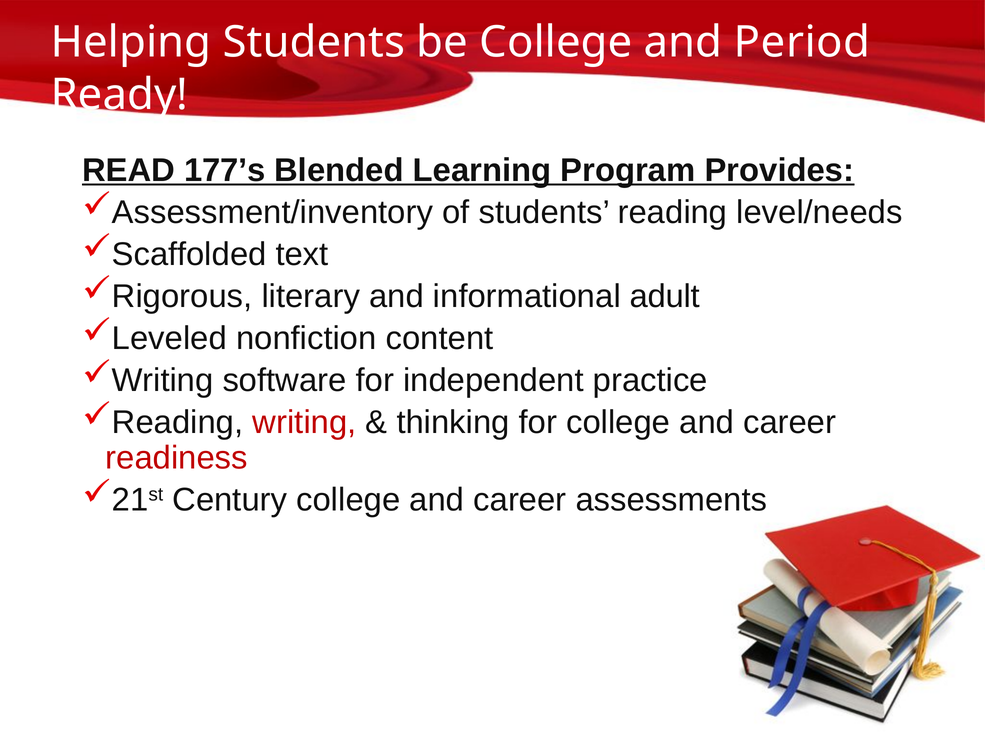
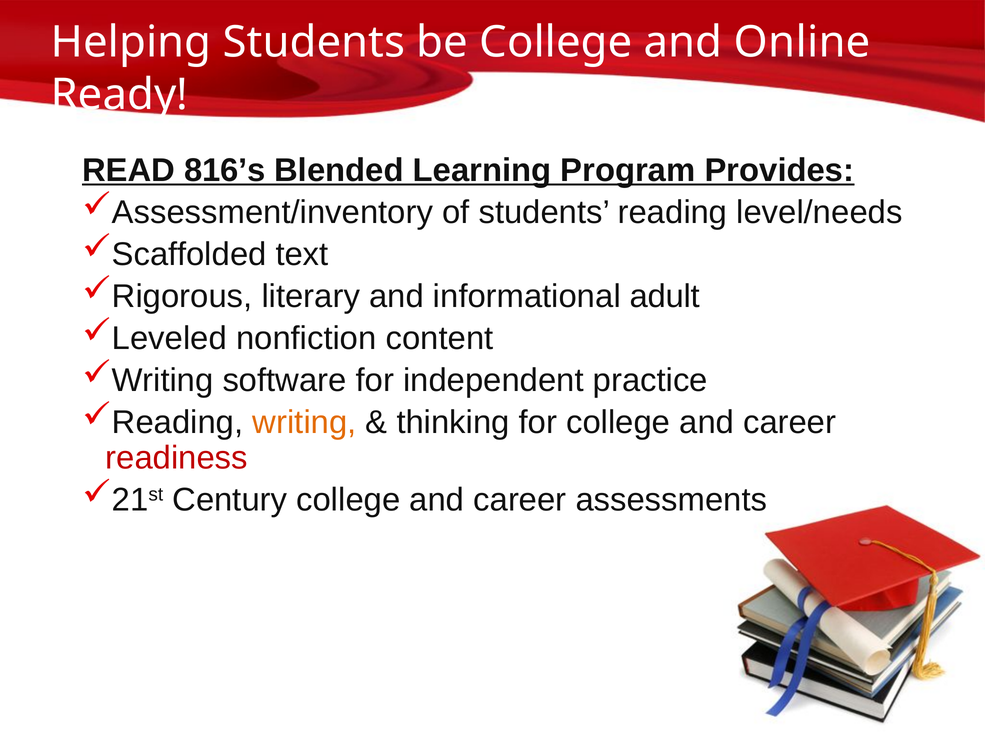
Period: Period -> Online (802, 42)
177’s: 177’s -> 816’s (225, 170)
writing colour: red -> orange (304, 422)
